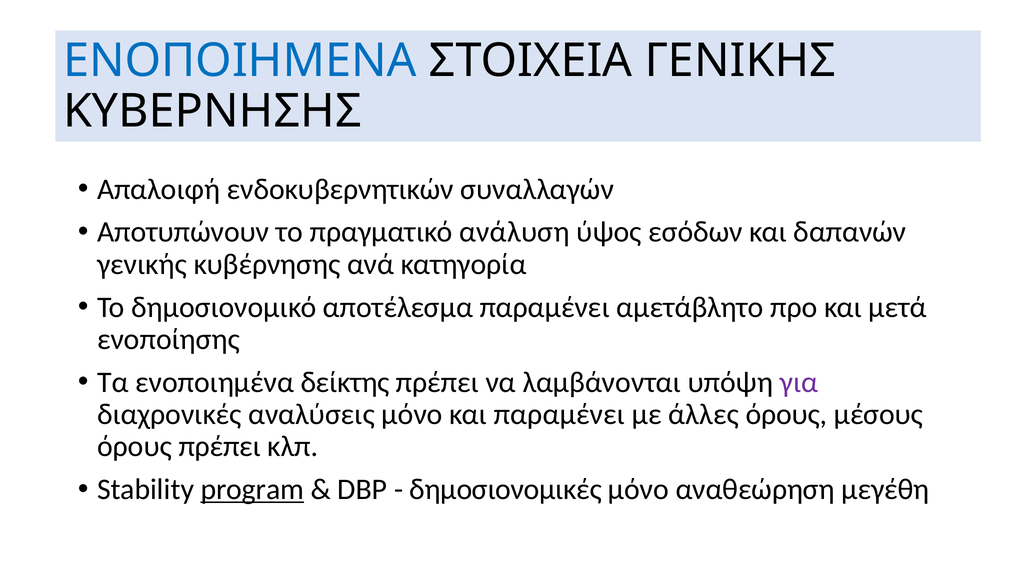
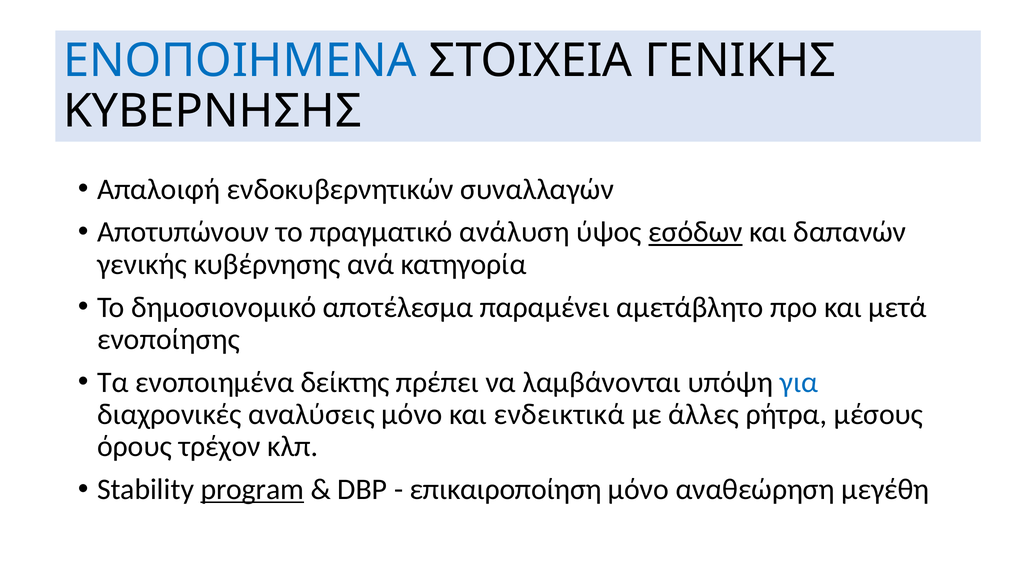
εσόδων underline: none -> present (695, 232)
για colour: purple -> blue (799, 382)
και παραμένει: παραμένει -> ενδεικτικά (559, 414)
άλλες όρους: όρους -> ρήτρα (786, 414)
όρους πρέπει: πρέπει -> τρέχον (220, 447)
δημοσιονομικές: δημοσιονομικές -> επικαιροποίηση (506, 489)
